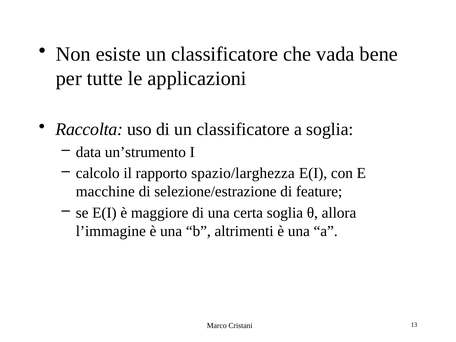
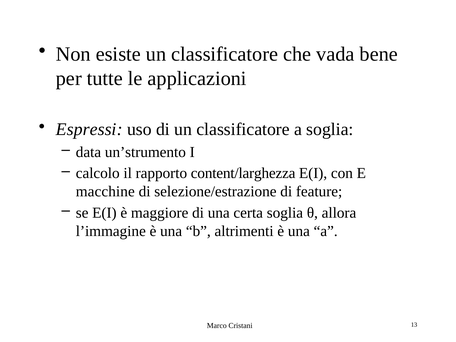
Raccolta: Raccolta -> Espressi (89, 129)
spazio/larghezza: spazio/larghezza -> content/larghezza (243, 173)
